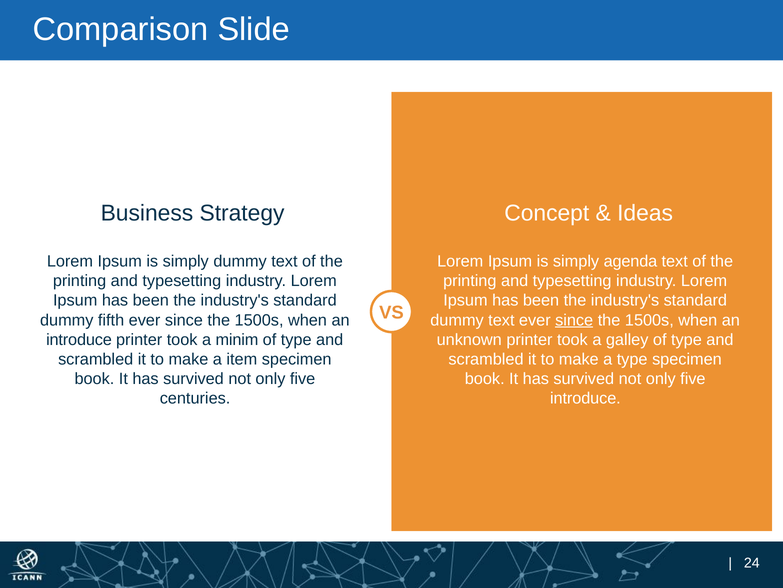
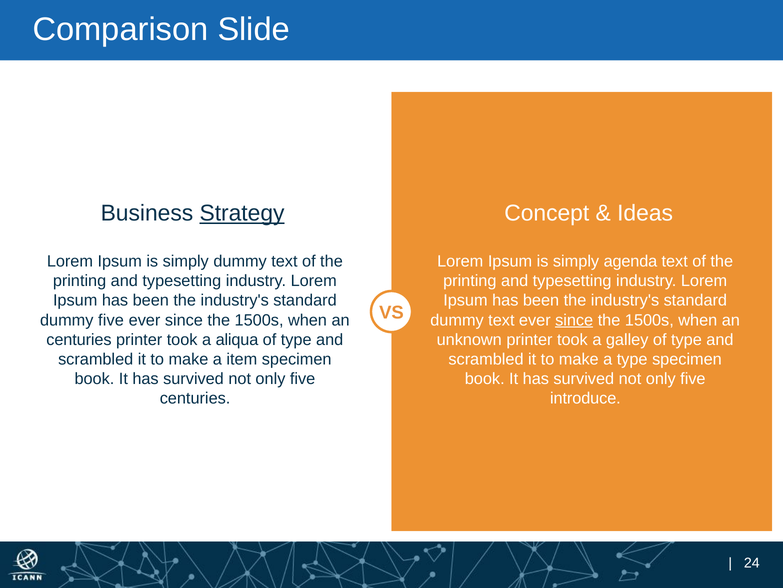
Strategy underline: none -> present (242, 213)
dummy fifth: fifth -> five (111, 320)
introduce: introduce -> centuries (79, 339)
minim: minim -> aliqua (237, 339)
